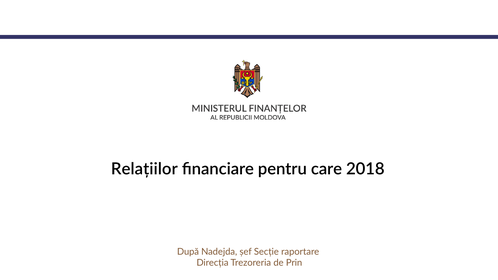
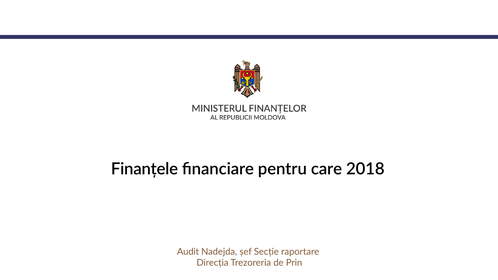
Relațiilor: Relațiilor -> Finanțele (144, 169)
După: După -> Audit (188, 252)
